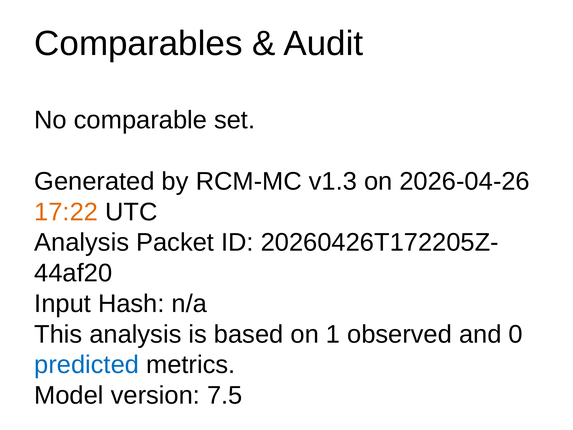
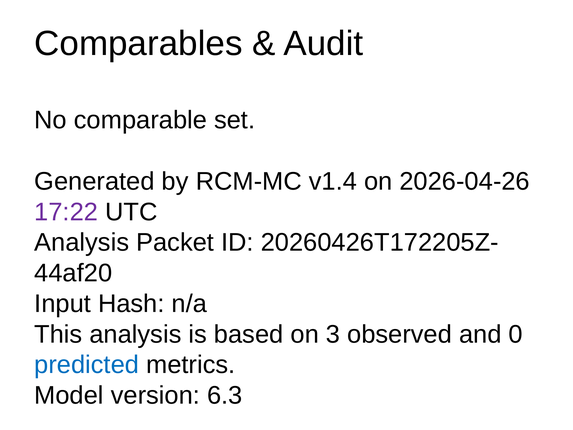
v1.3: v1.3 -> v1.4 (333, 181)
17:22 colour: orange -> purple (66, 212)
1: 1 -> 3 (333, 334)
7.5: 7.5 -> 6.3 (225, 395)
